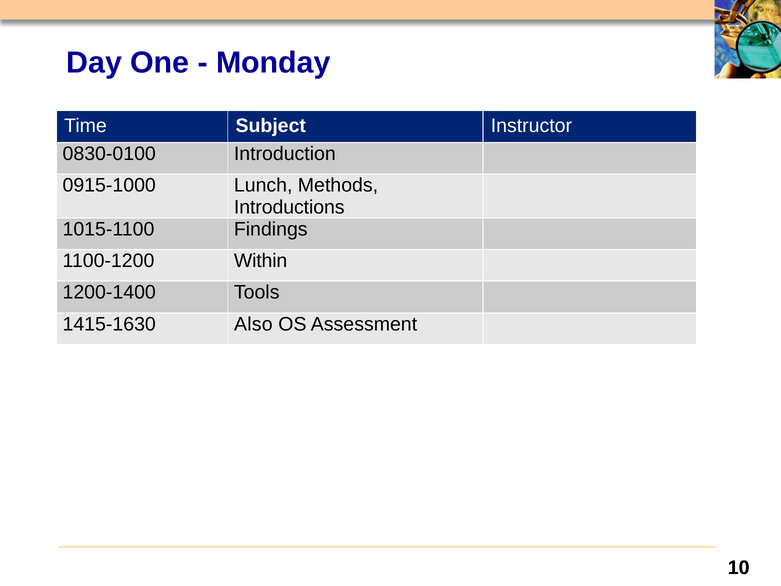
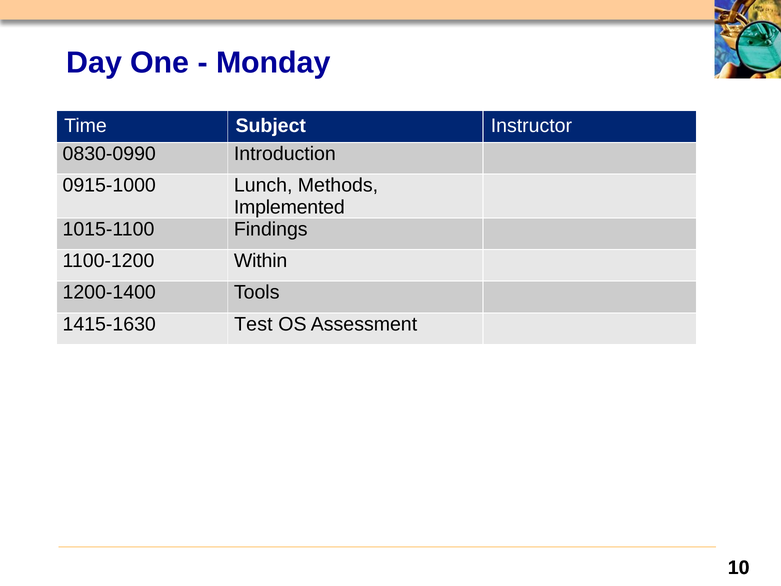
0830-0100: 0830-0100 -> 0830-0990 (109, 154)
Introductions: Introductions -> Implemented (289, 207)
Also: Also -> Test (253, 324)
